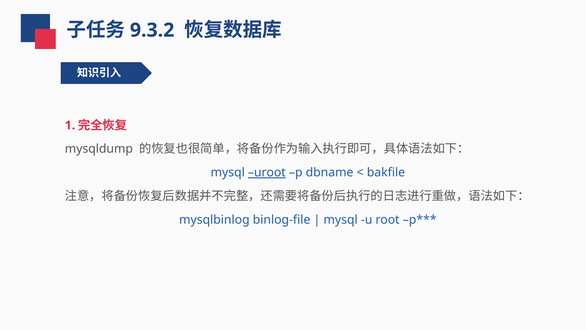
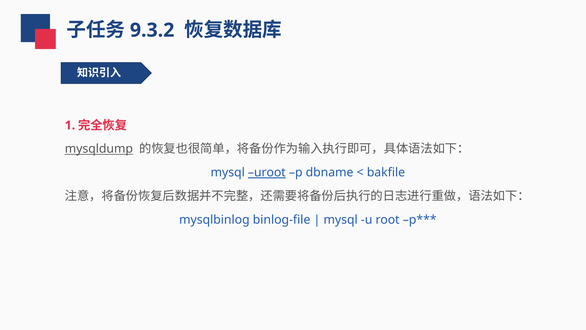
mysqldump underline: none -> present (99, 149)
